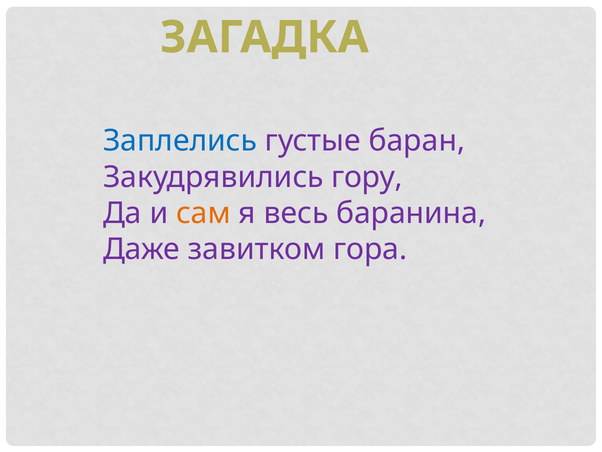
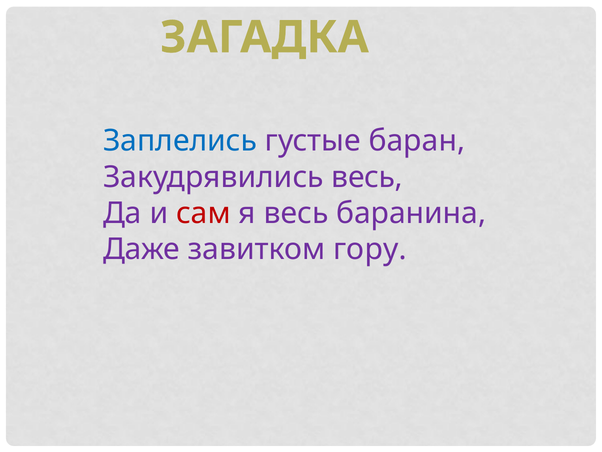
Закудрявились гору: гору -> весь (367, 177)
сам colour: orange -> red (203, 213)
гора: гора -> гору (370, 249)
